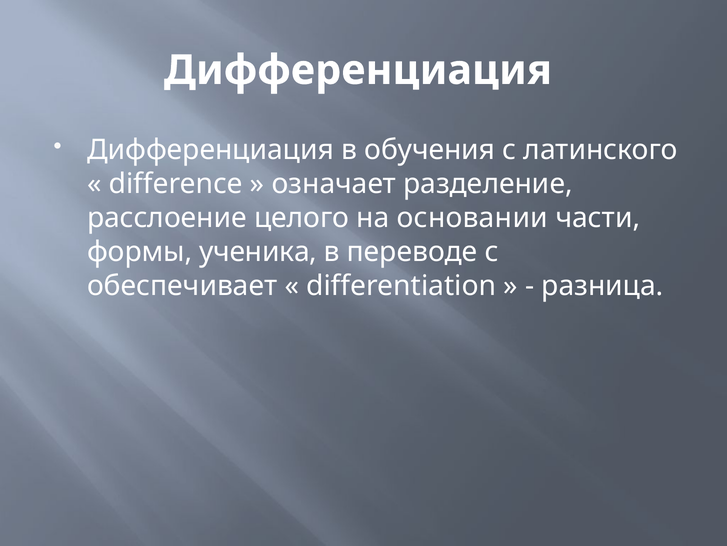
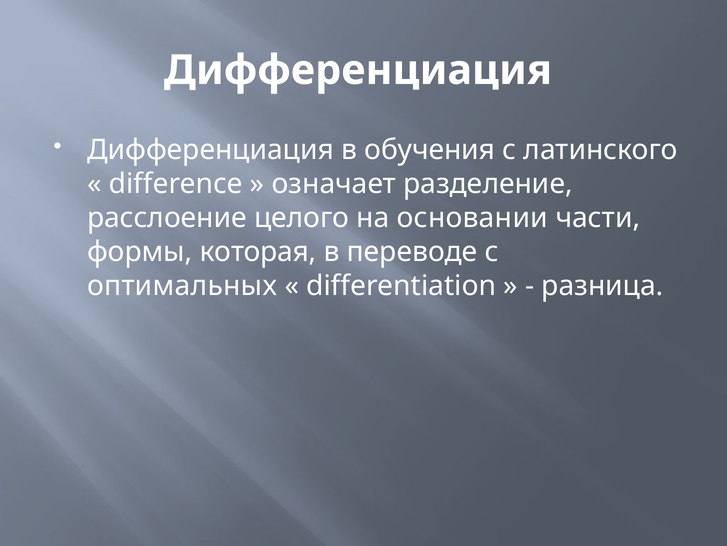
ученика: ученика -> которая (258, 252)
обеспечивает: обеспечивает -> оптимальных (182, 286)
